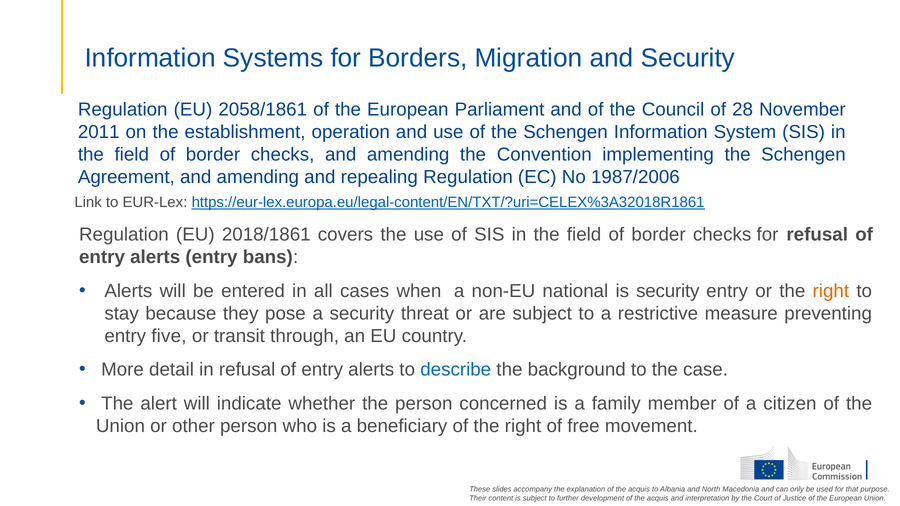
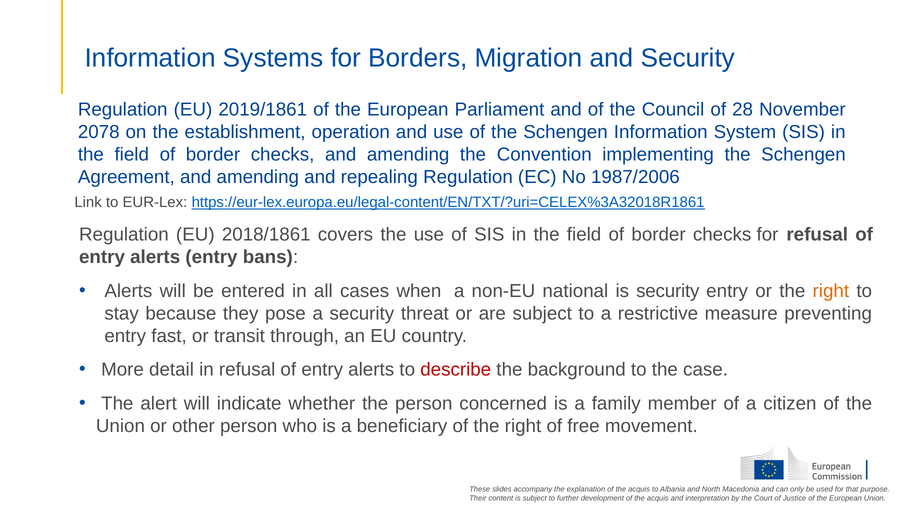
2058/1861: 2058/1861 -> 2019/1861 (263, 110)
2011: 2011 -> 2078 (99, 132)
five: five -> fast (169, 336)
describe colour: blue -> red (456, 370)
